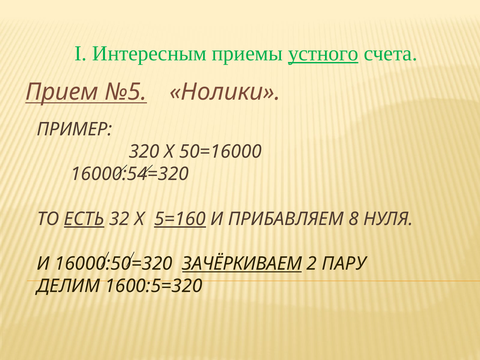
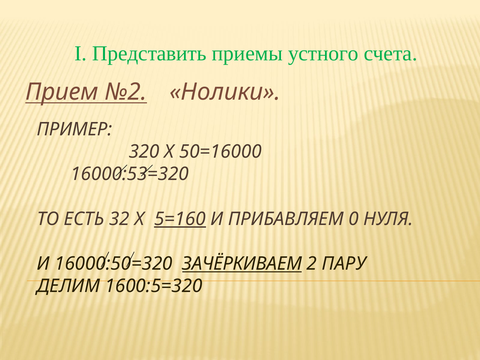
Интересным: Интересным -> Представить (149, 53)
устного underline: present -> none (323, 53)
№5: №5 -> №2 (126, 92)
16000:54=320: 16000:54=320 -> 16000:53=320 (130, 174)
ЕСТЬ underline: present -> none (84, 219)
8: 8 -> 0 (354, 219)
